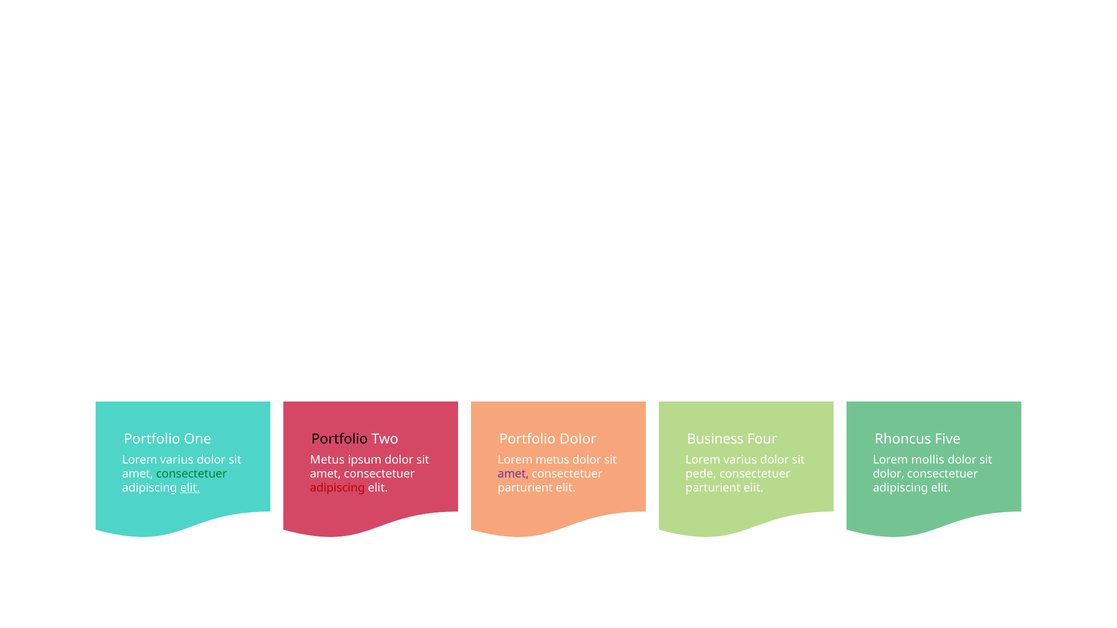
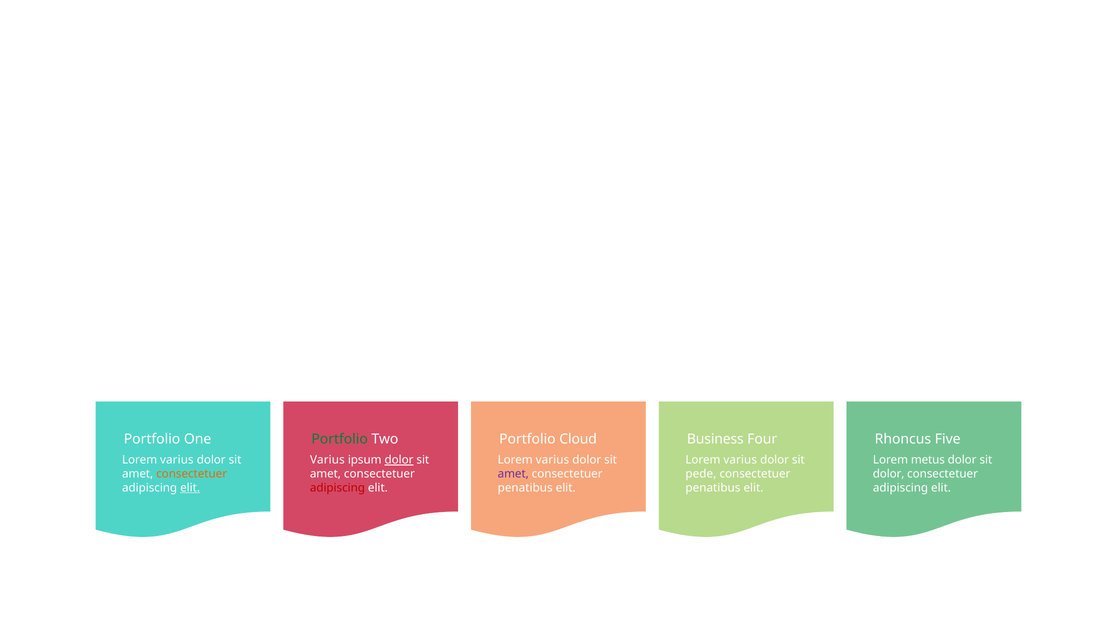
Portfolio colour: black -> green (340, 439)
Portfolio Dolor: Dolor -> Cloud (578, 439)
Metus: Metus -> Varius (327, 460)
dolor underline: none -> present (399, 460)
metus: metus -> varius (552, 460)
mollis: mollis -> metus (928, 460)
consectetuer colour: green -> orange (192, 474)
parturient: parturient -> penatibus (525, 488)
parturient: parturient -> penatibus (713, 488)
